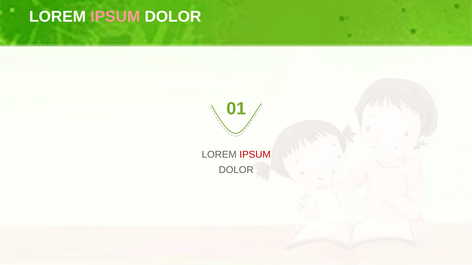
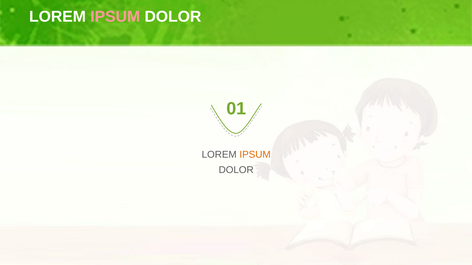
IPSUM colour: red -> orange (255, 155)
